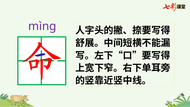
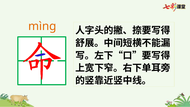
mìng colour: purple -> orange (42, 26)
